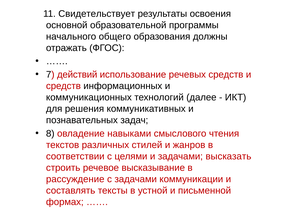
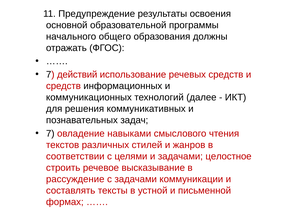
Свидетельствует: Свидетельствует -> Предупреждение (97, 14)
8: 8 -> 7 (50, 133)
высказать: высказать -> целостное (229, 156)
